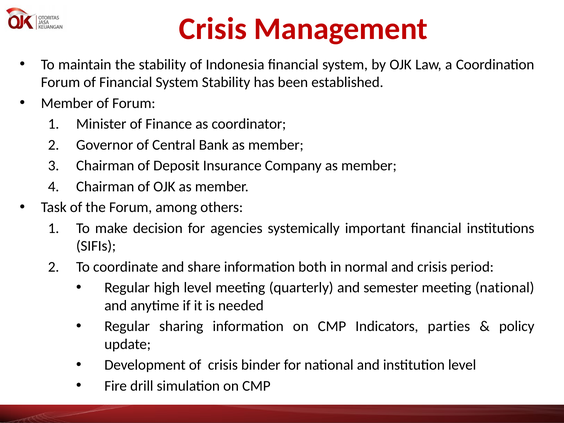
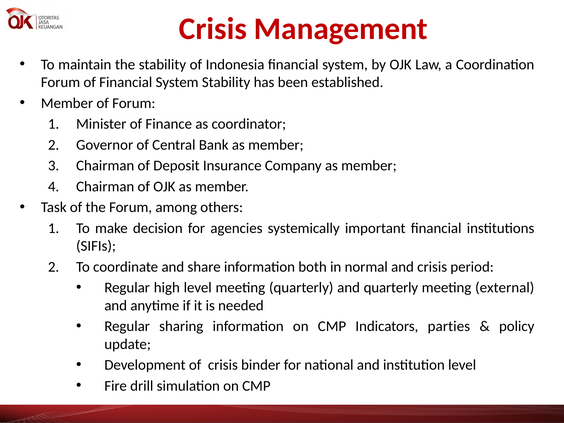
and semester: semester -> quarterly (391, 288)
meeting national: national -> external (505, 288)
